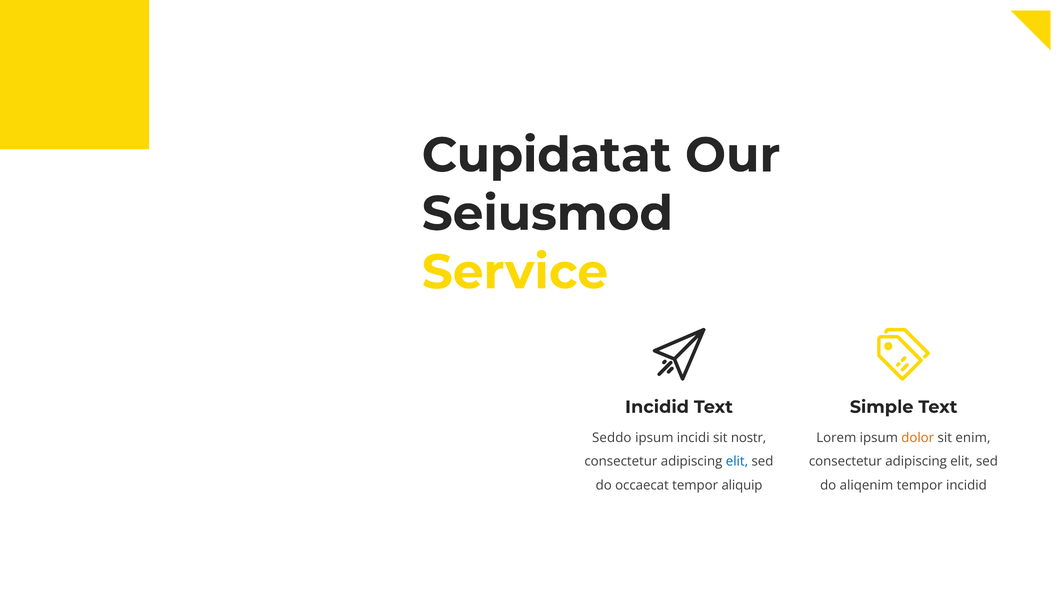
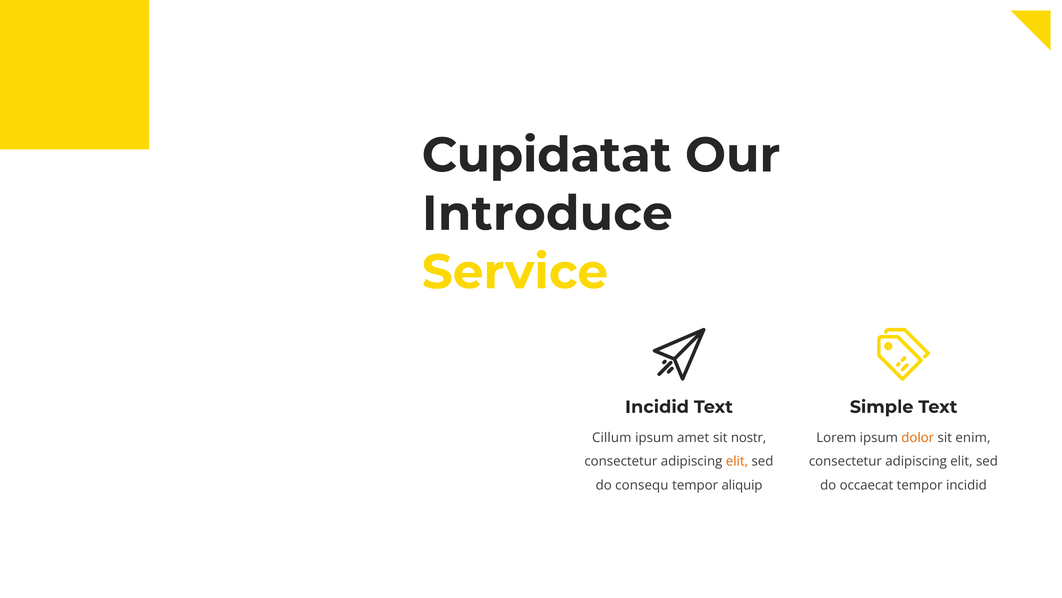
Seiusmod: Seiusmod -> Introduce (547, 214)
Seddo: Seddo -> Cillum (612, 437)
incidi: incidi -> amet (693, 437)
elit colour: blue -> orange (737, 461)
occaecat: occaecat -> consequ (642, 485)
aliqenim: aliqenim -> occaecat (866, 485)
